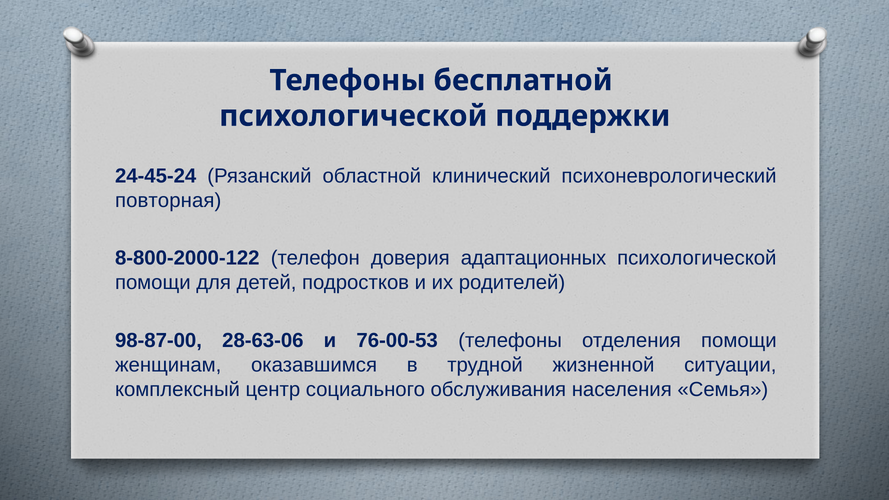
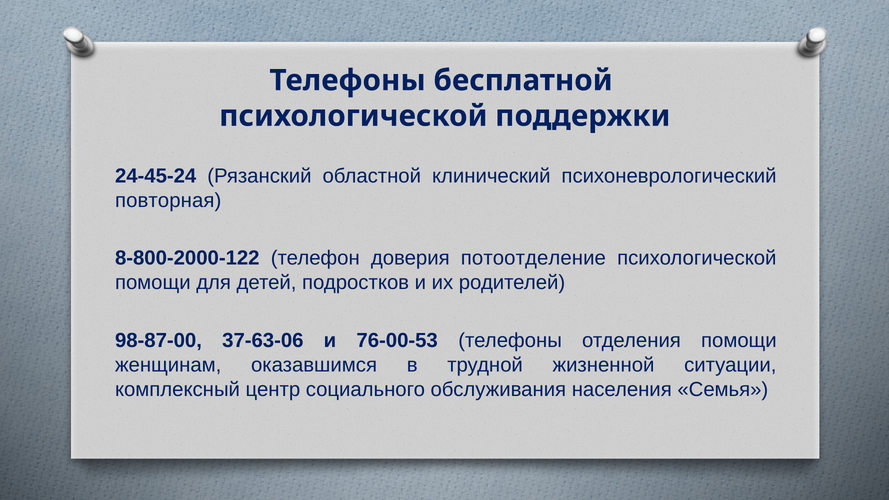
адаптационных: адаптационных -> потоотделение (533, 258)
28-63-06: 28-63-06 -> 37-63-06 (263, 340)
